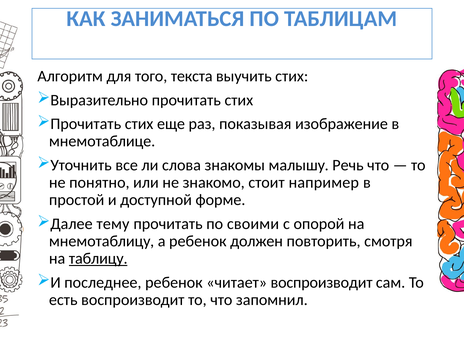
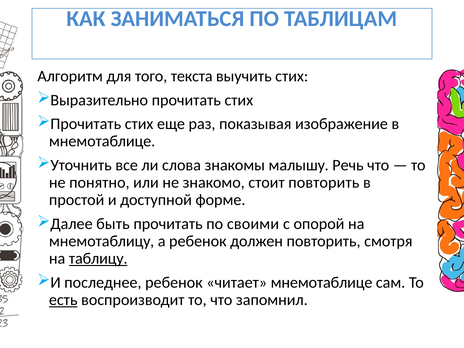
стоит например: например -> повторить (324, 183)
тему: тему -> быть (113, 224)
читает воспроизводит: воспроизводит -> мнемотаблице (322, 282)
есть underline: none -> present (63, 300)
